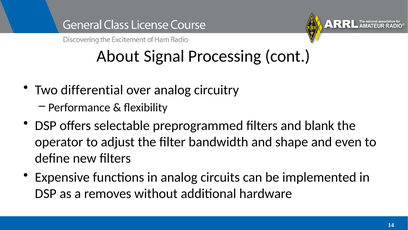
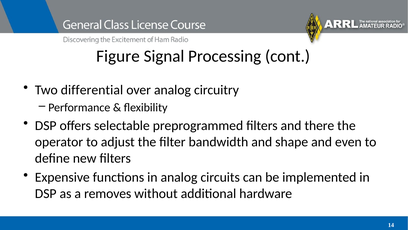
About: About -> Figure (118, 56)
blank: blank -> there (319, 125)
